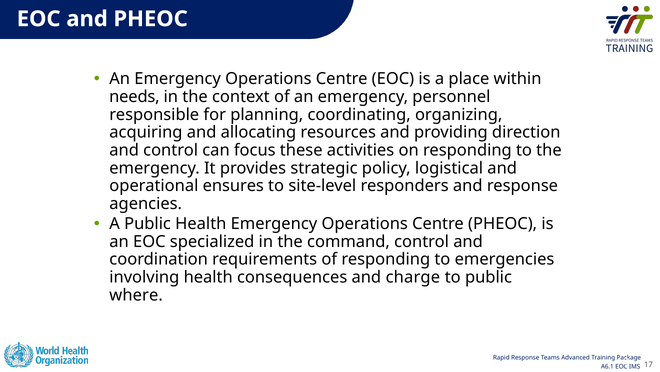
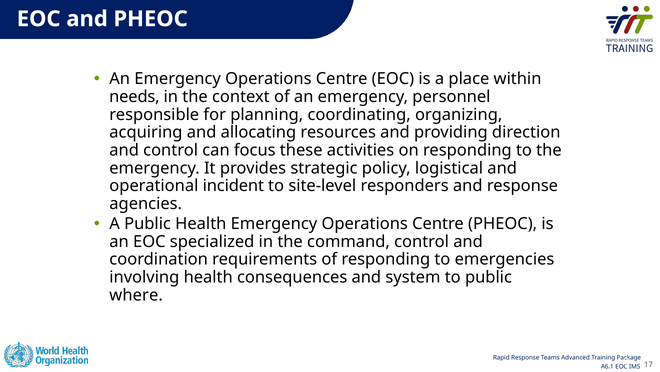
ensures: ensures -> incident (233, 186)
charge: charge -> system (413, 277)
